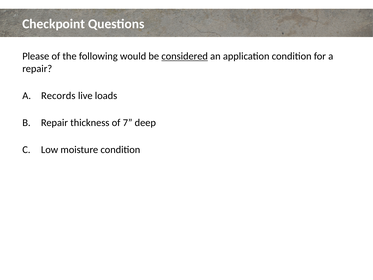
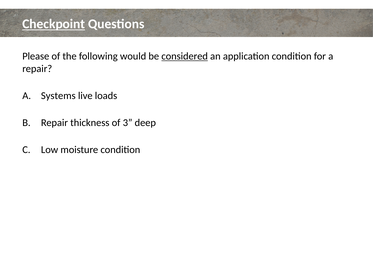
Checkpoint underline: none -> present (54, 24)
Records: Records -> Systems (58, 96)
7: 7 -> 3 (128, 123)
